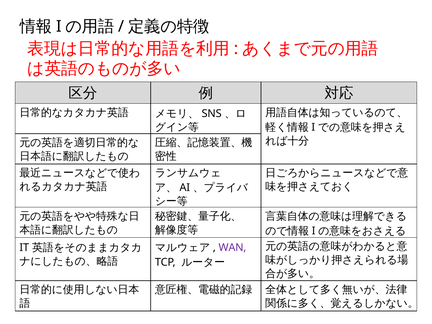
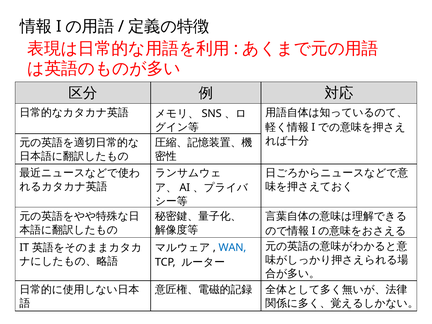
WAN colour: purple -> blue (232, 248)
